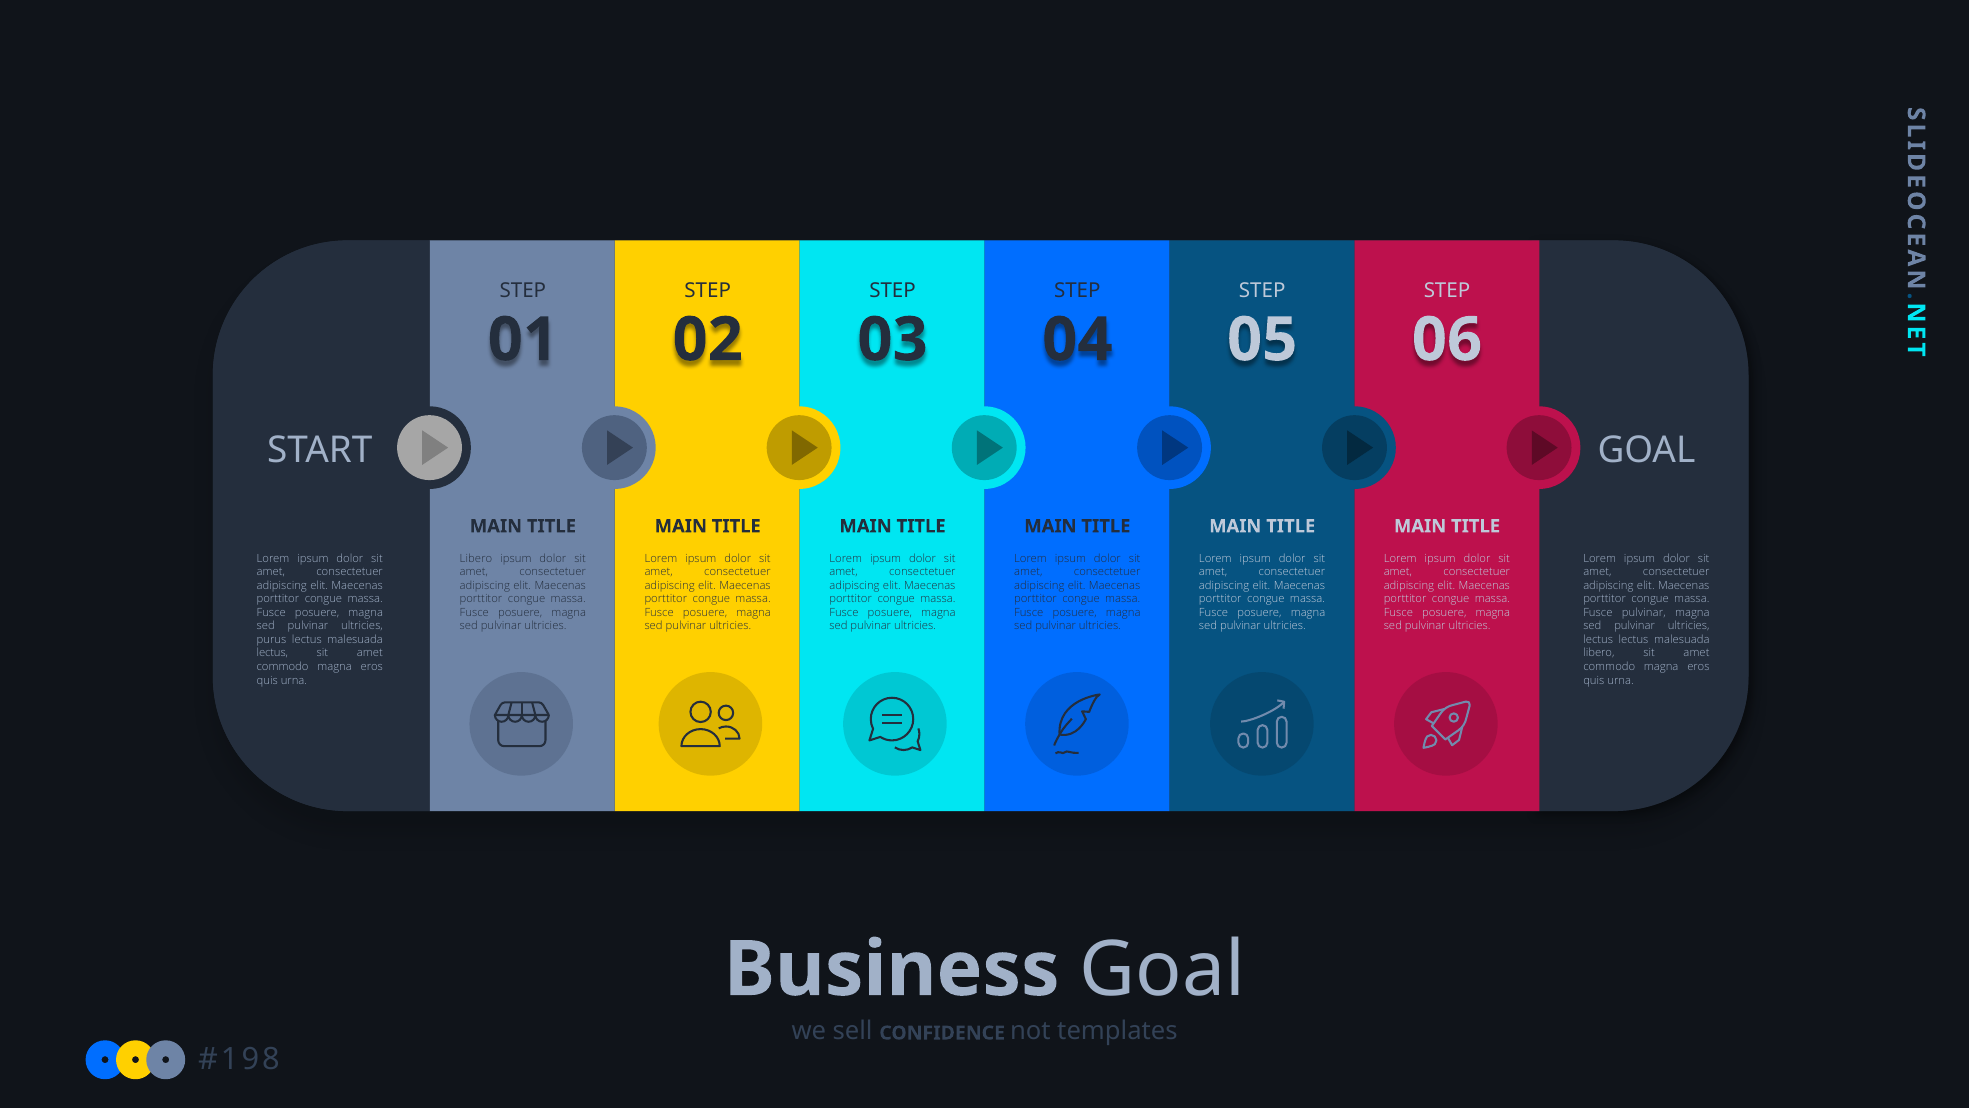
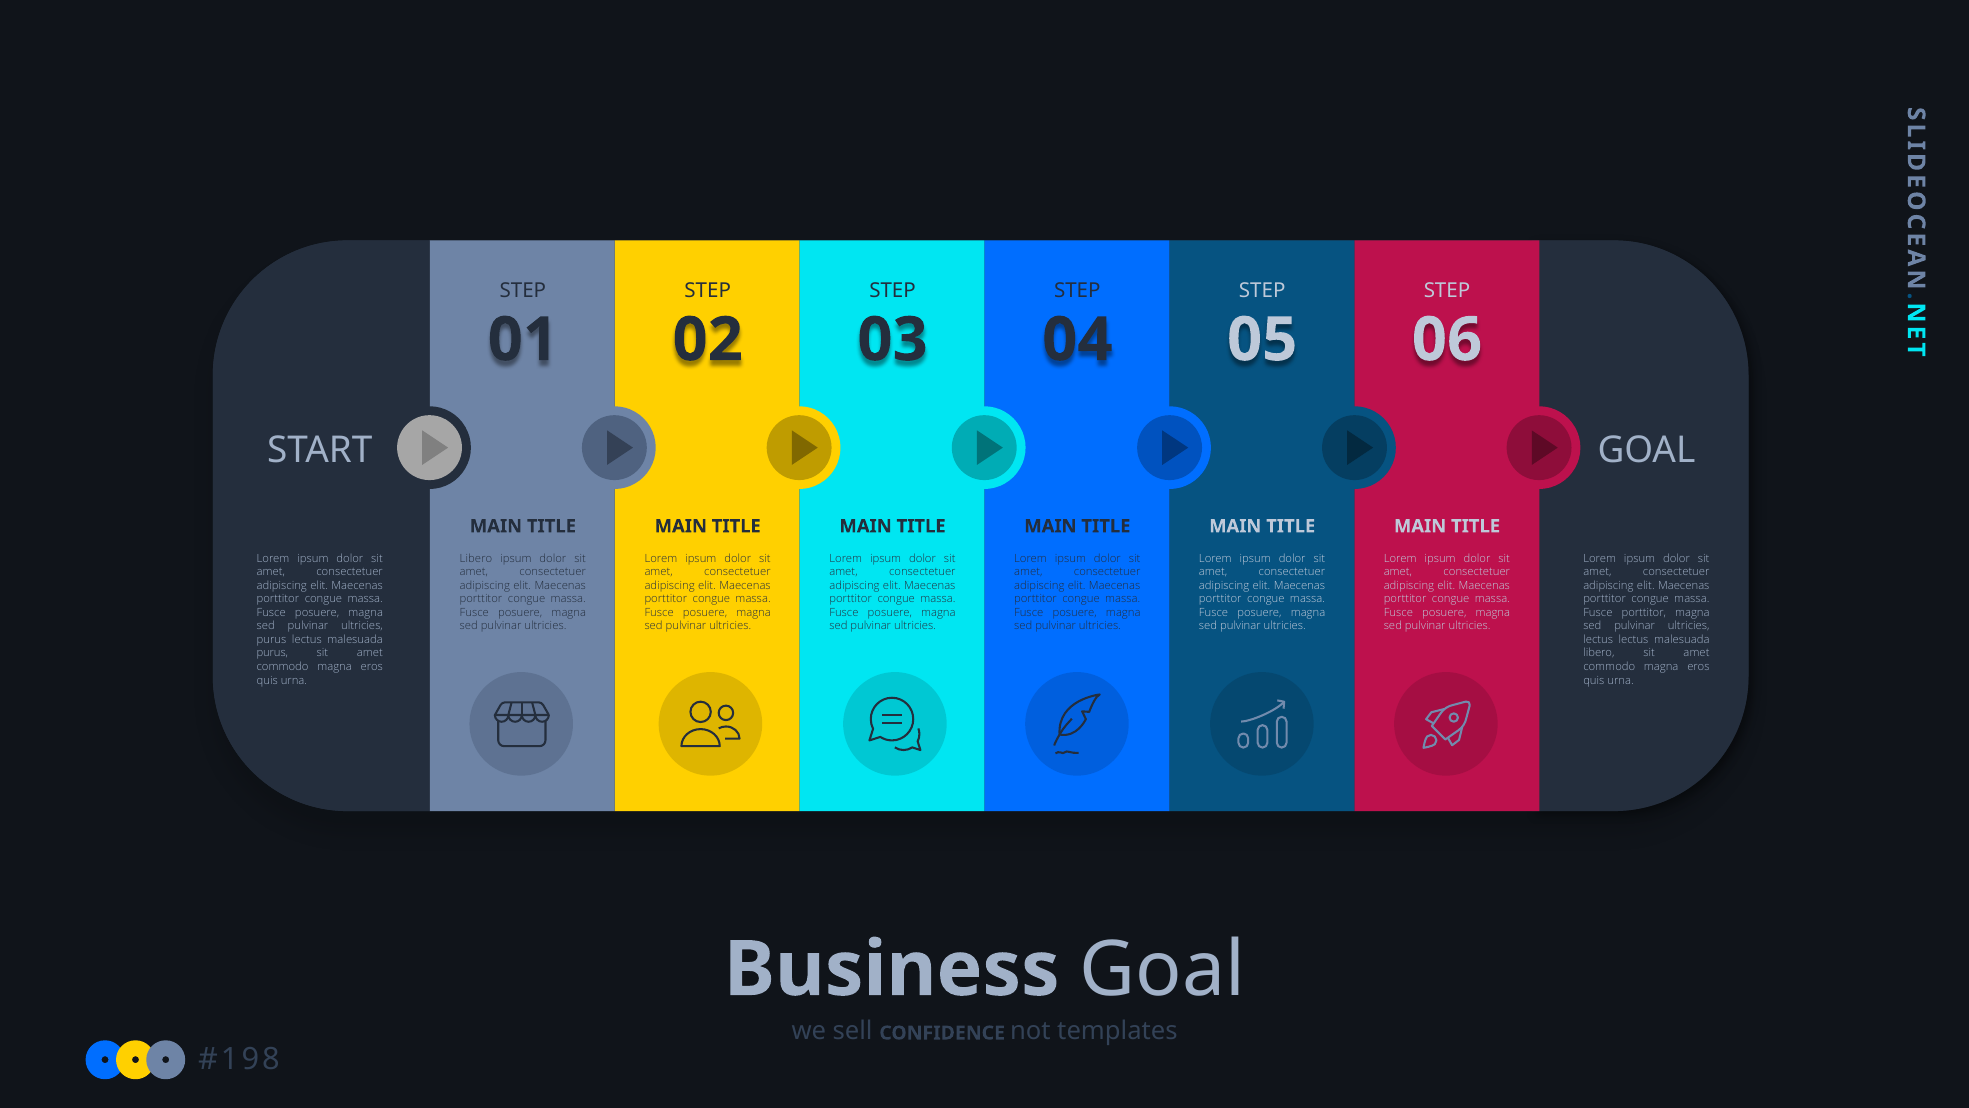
Fusce pulvinar: pulvinar -> porttitor (1644, 612)
lectus: lectus -> purus (272, 653)
